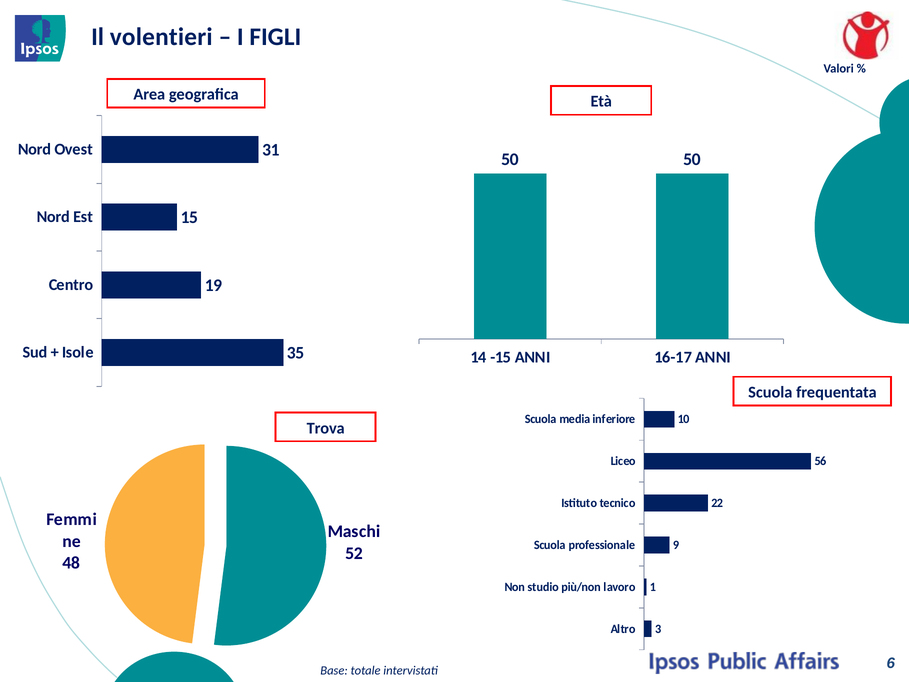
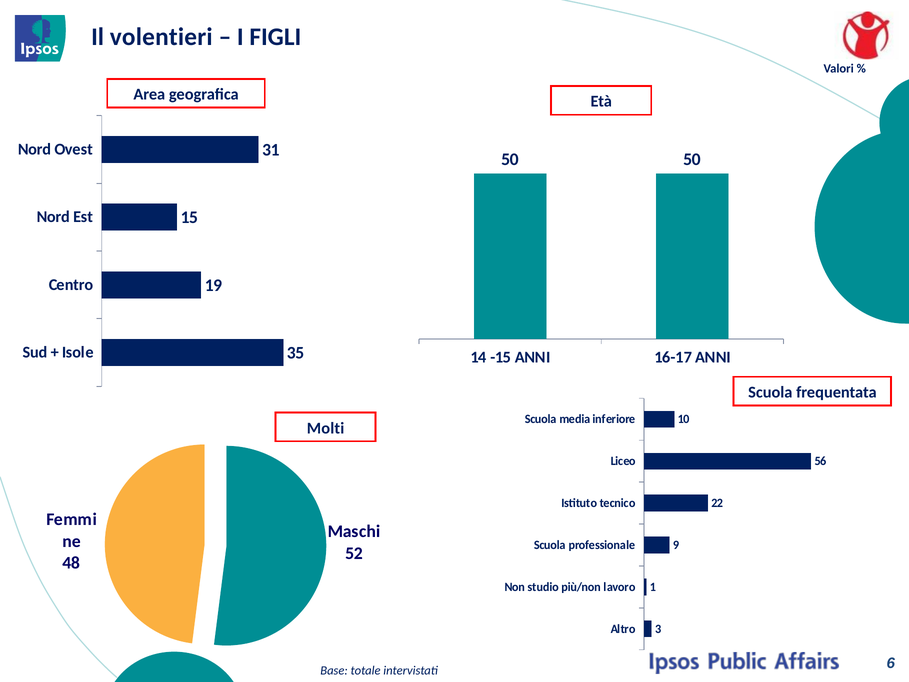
Trova: Trova -> Molti (326, 428)
